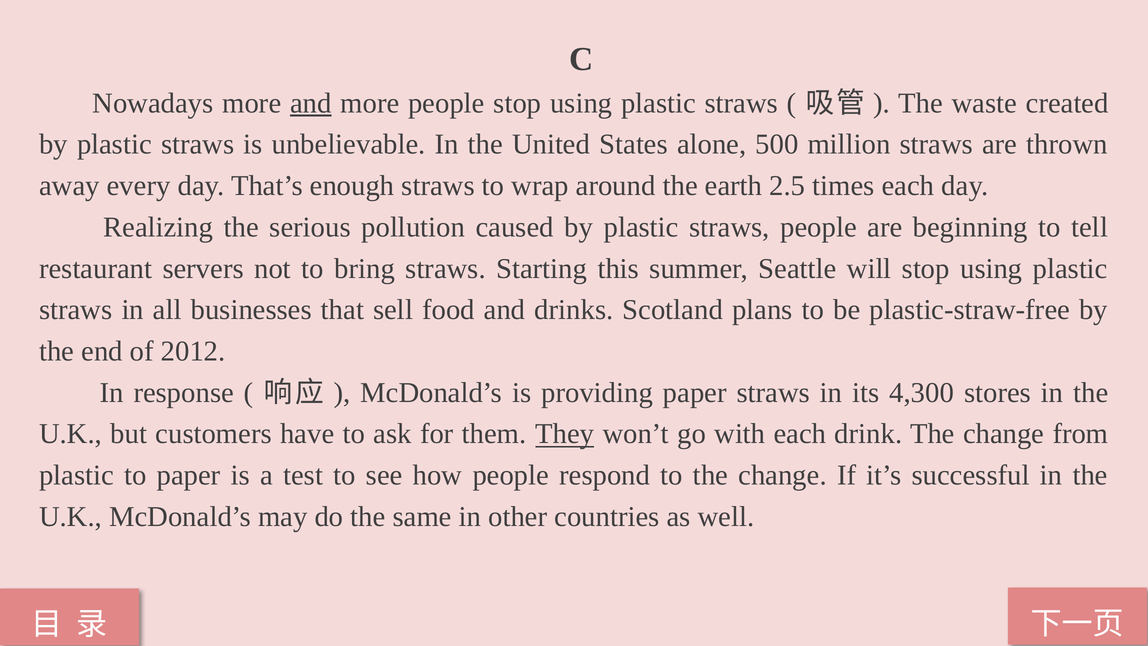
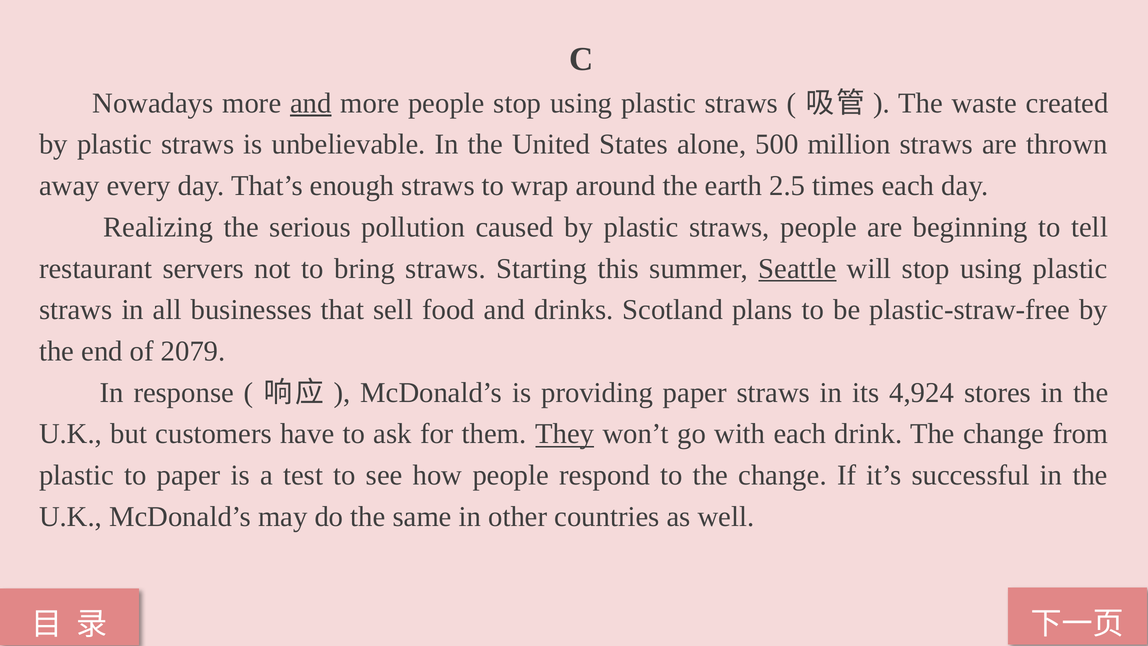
Seattle underline: none -> present (797, 268)
2012: 2012 -> 2079 (193, 351)
4,300: 4,300 -> 4,924 (922, 392)
